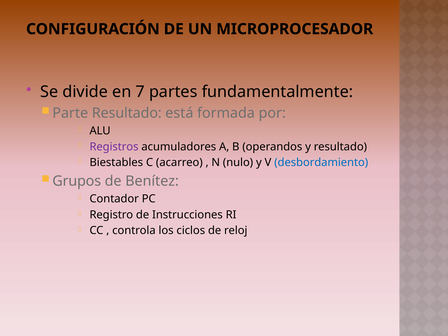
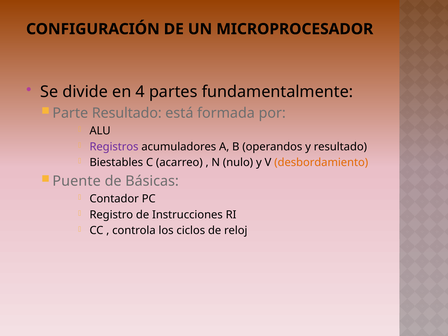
7: 7 -> 4 (140, 92)
desbordamiento colour: blue -> orange (321, 163)
Grupos: Grupos -> Puente (77, 181)
Benítez: Benítez -> Básicas (152, 181)
